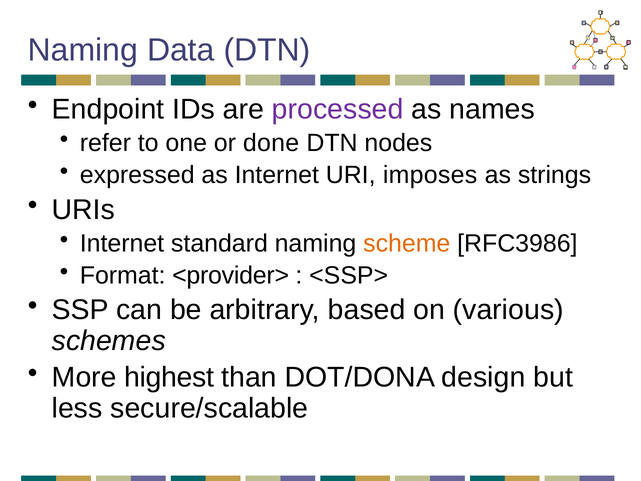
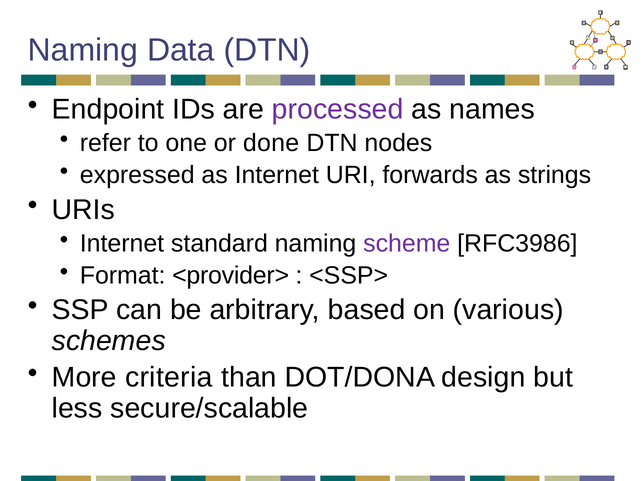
imposes: imposes -> forwards (430, 175)
scheme colour: orange -> purple (407, 243)
highest: highest -> criteria (169, 377)
